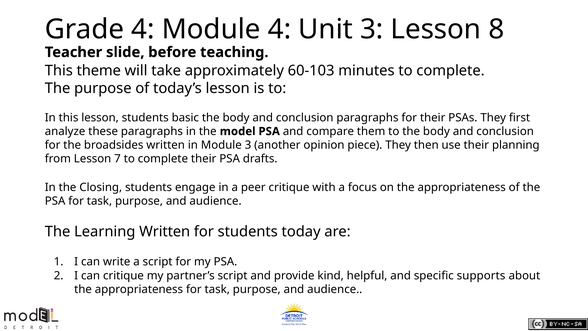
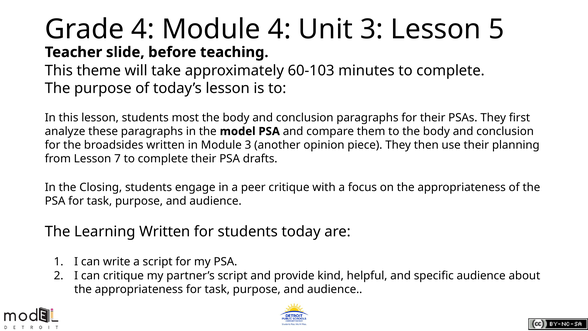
8: 8 -> 5 (496, 29)
basic: basic -> most (185, 118)
specific supports: supports -> audience (481, 275)
